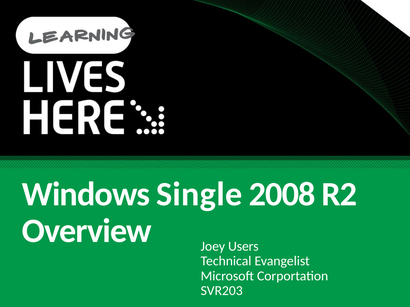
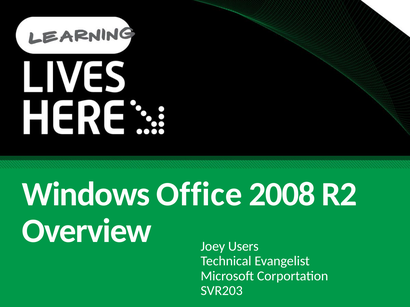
Single: Single -> Office (199, 194)
